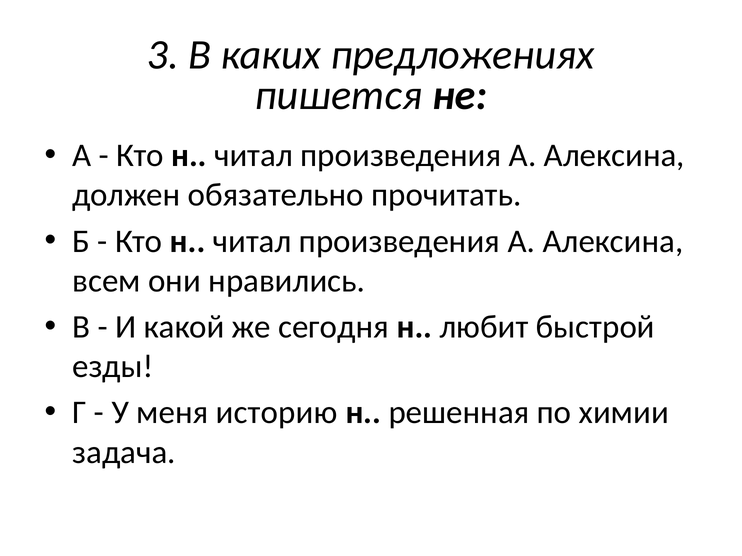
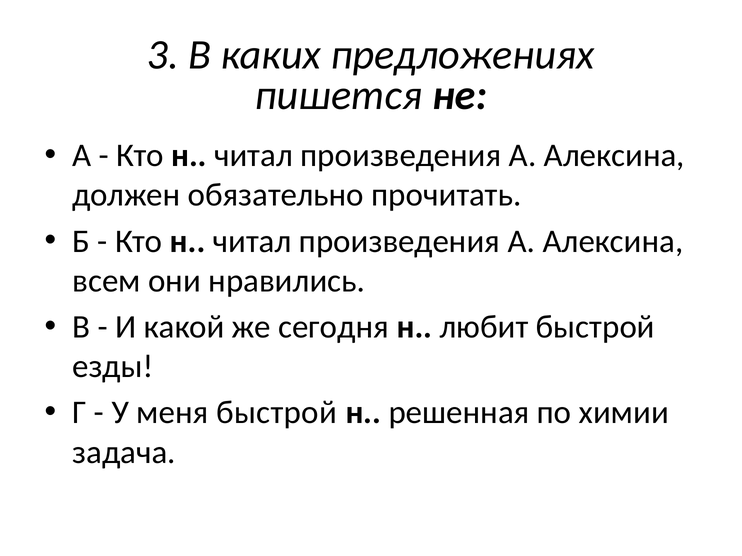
меня историю: историю -> быстрой (277, 413)
